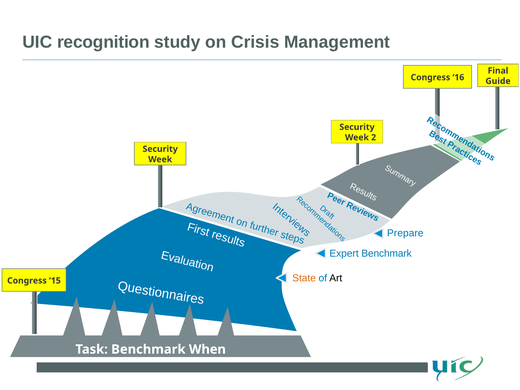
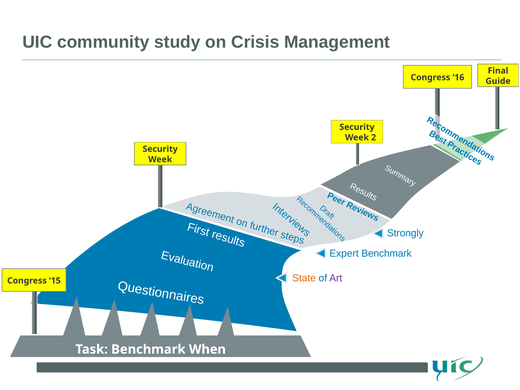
recognition: recognition -> community (103, 42)
Prepare: Prepare -> Strongly (405, 233)
Art colour: black -> purple (336, 278)
